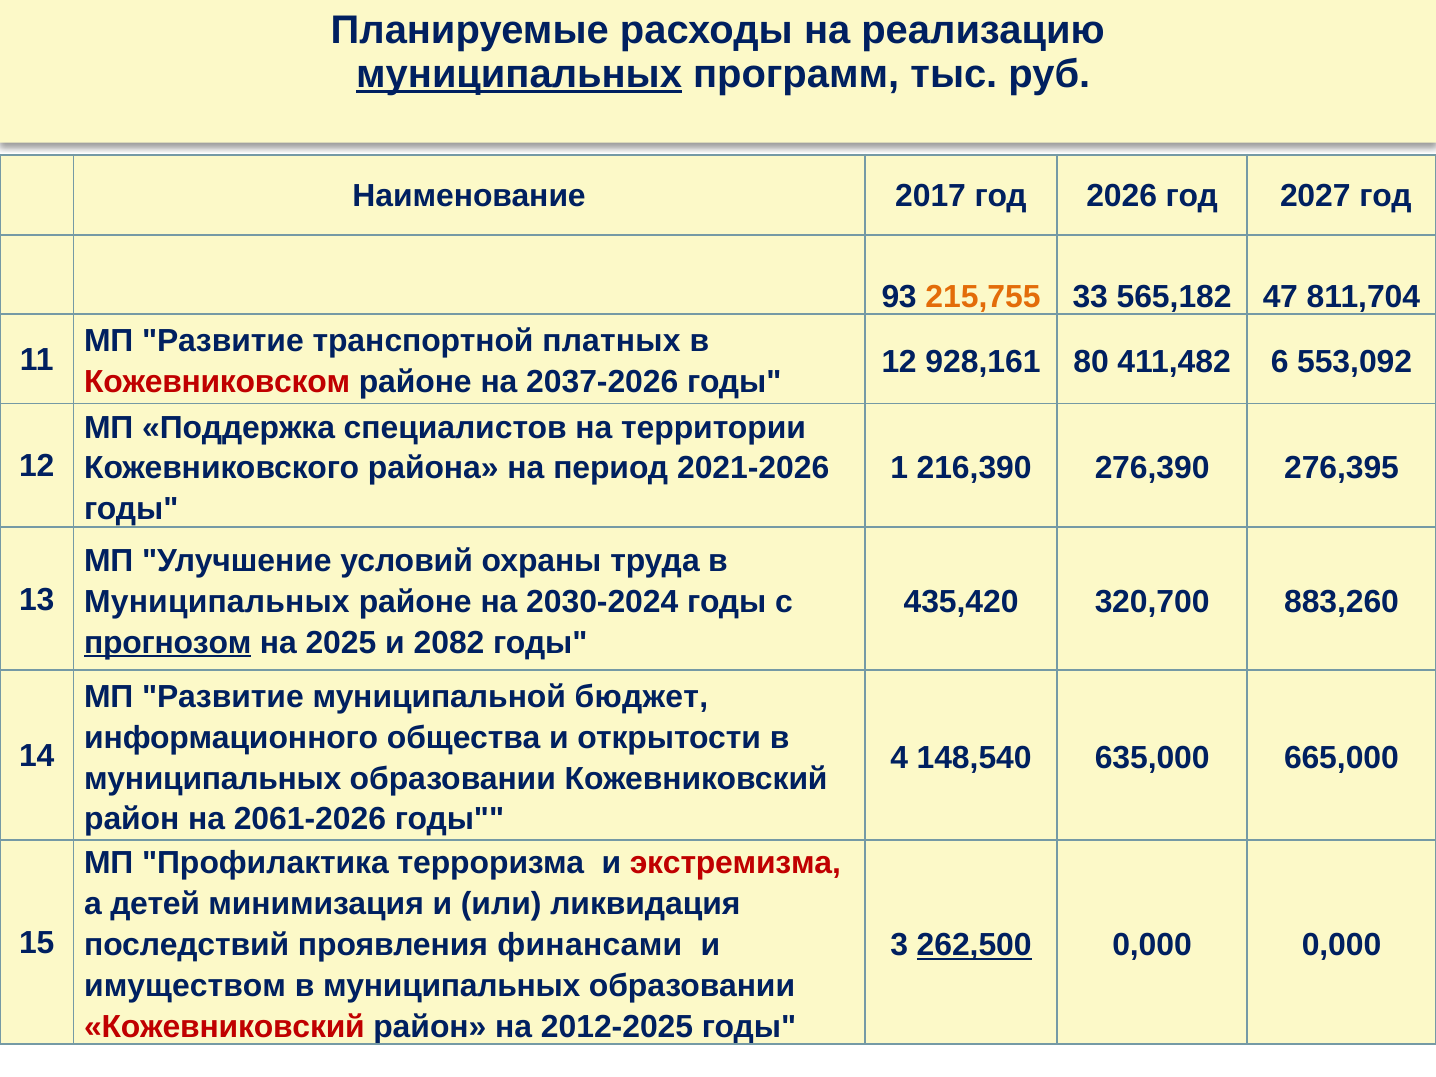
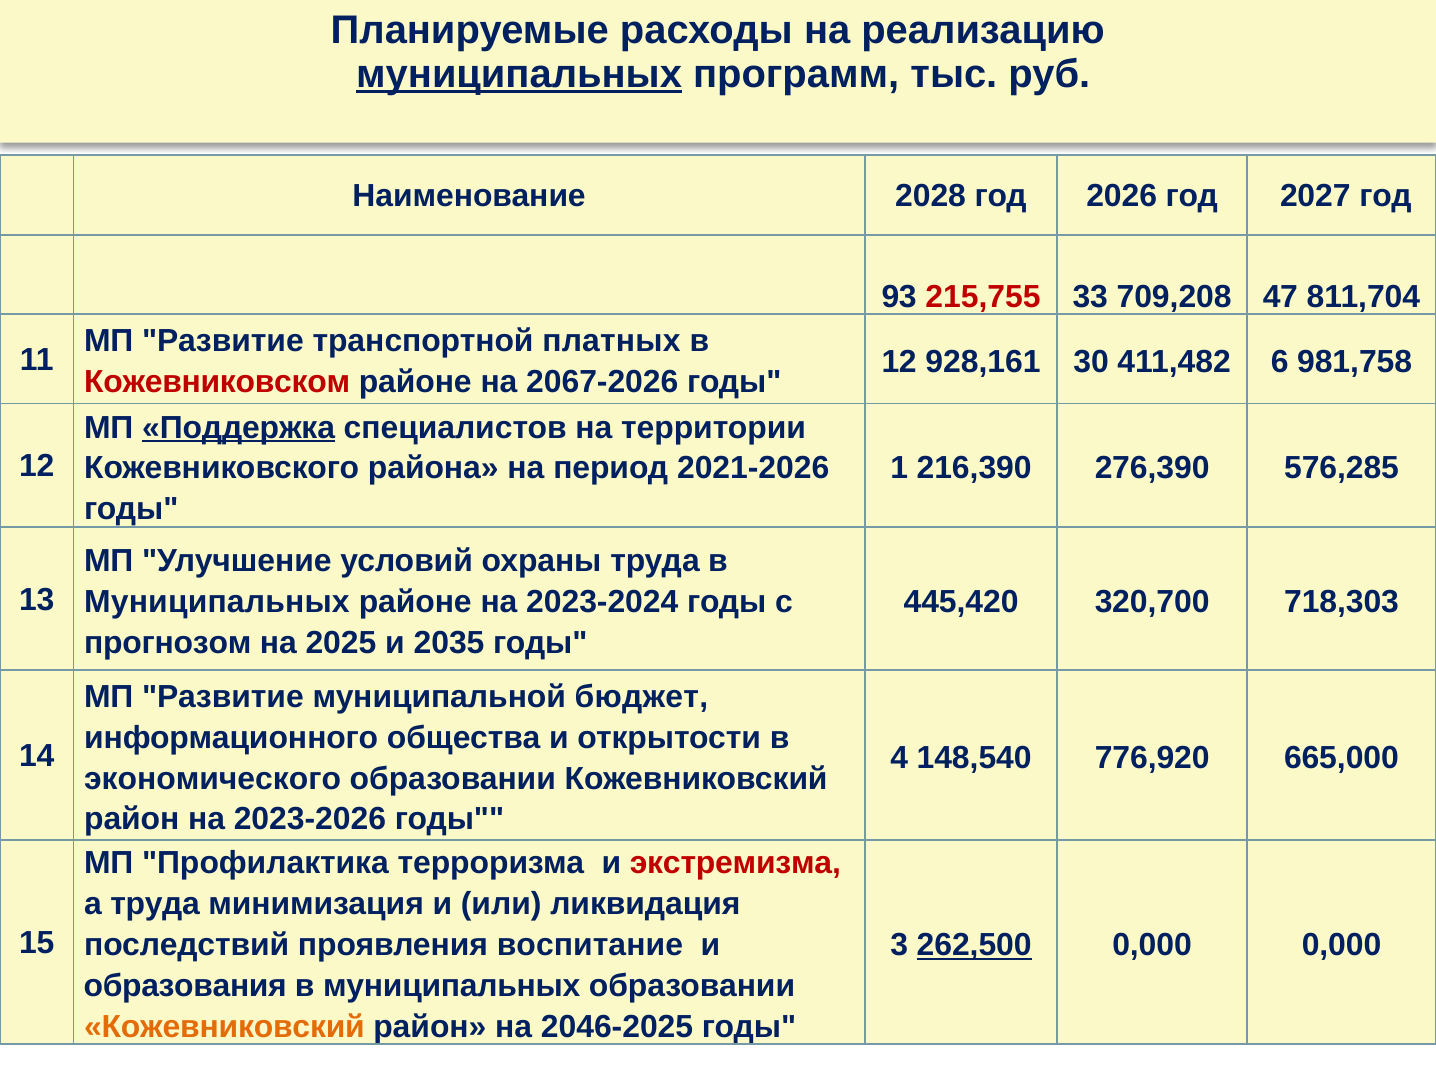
2017: 2017 -> 2028 (931, 196)
215,755 colour: orange -> red (983, 297)
565,182: 565,182 -> 709,208 (1174, 297)
80: 80 -> 30 (1091, 362)
553,092: 553,092 -> 981,758 (1355, 362)
2037-2026: 2037-2026 -> 2067-2026 (602, 382)
Поддержка underline: none -> present (239, 428)
276,395: 276,395 -> 576,285 (1342, 468)
2030-2024: 2030-2024 -> 2023-2024 (602, 602)
435,420: 435,420 -> 445,420 (961, 602)
883,260: 883,260 -> 718,303 (1342, 602)
прогнозом underline: present -> none (168, 643)
2082: 2082 -> 2035 (449, 643)
635,000: 635,000 -> 776,920 (1152, 758)
муниципальных: муниципальных -> экономического (213, 779)
2061-2026: 2061-2026 -> 2023-2026 (310, 819)
а детей: детей -> труда (155, 904)
финансами: финансами -> воспитание (590, 945)
имуществом: имуществом -> образования (185, 986)
Кожевниковский colour: red -> orange (224, 1027)
2012-2025: 2012-2025 -> 2046-2025 (617, 1027)
